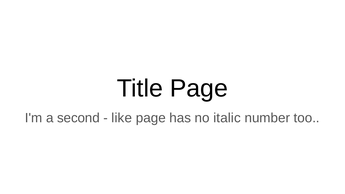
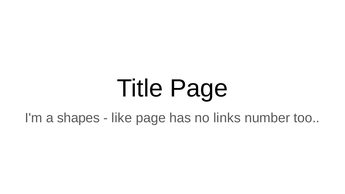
second: second -> shapes (78, 118)
italic: italic -> links (227, 118)
